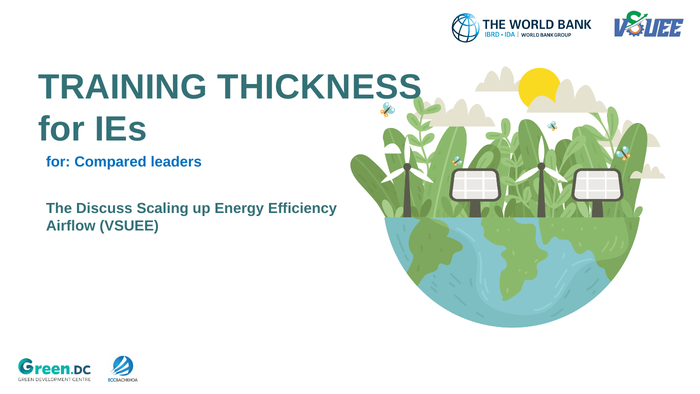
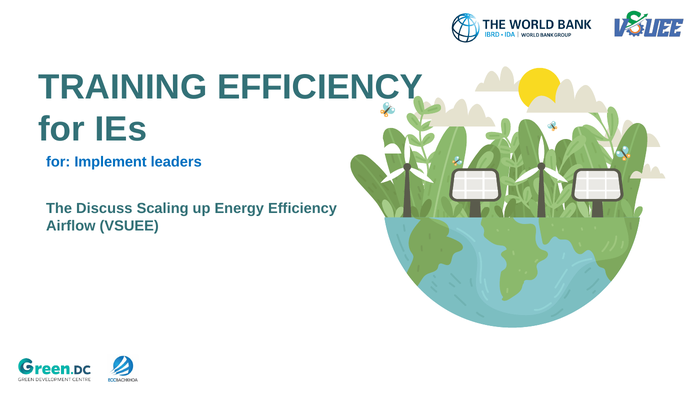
TRAINING THICKNESS: THICKNESS -> EFFICIENCY (320, 87)
Compared: Compared -> Implement (111, 162)
